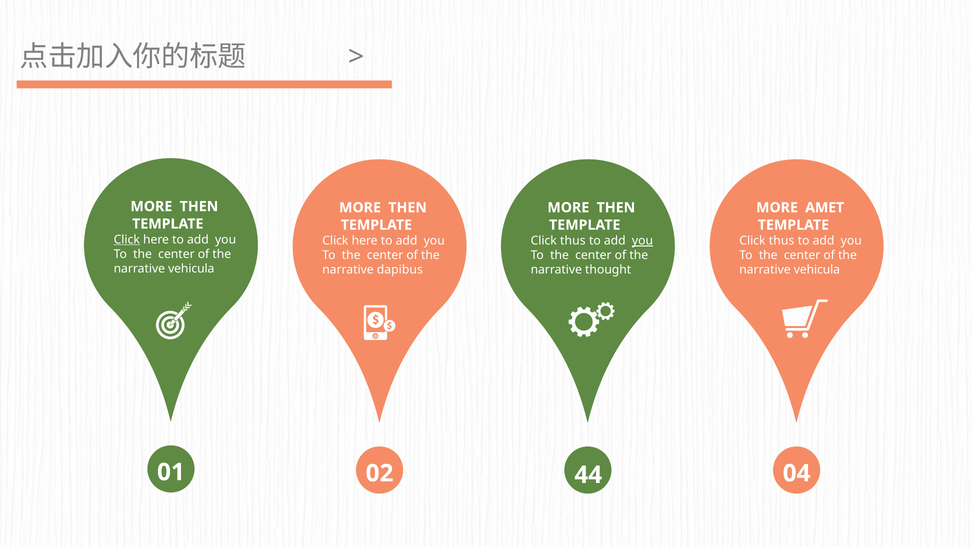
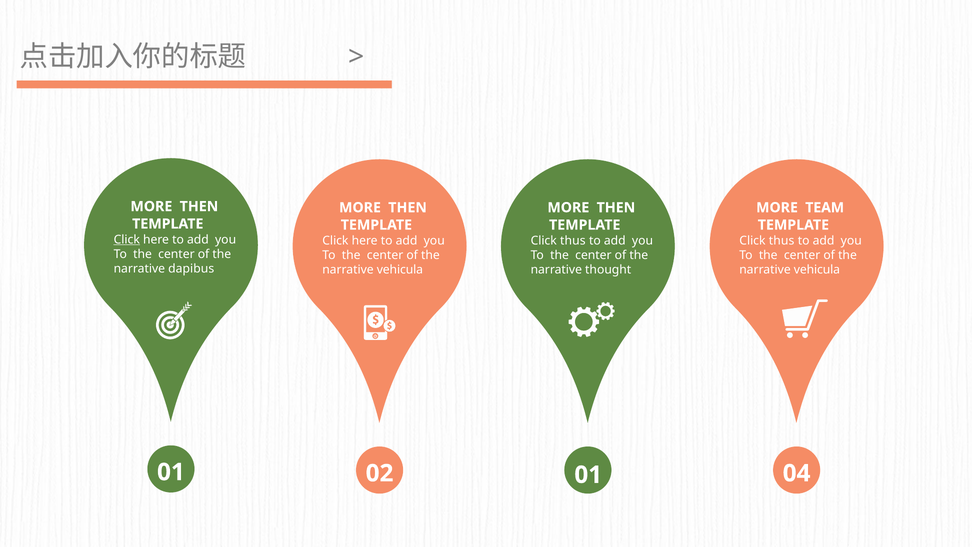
AMET: AMET -> TEAM (825, 208)
you underline: present -> none (643, 241)
vehicula: vehicula -> dapibus (191, 269)
dapibus: dapibus -> vehicula (400, 270)
02 44: 44 -> 01 (588, 475)
